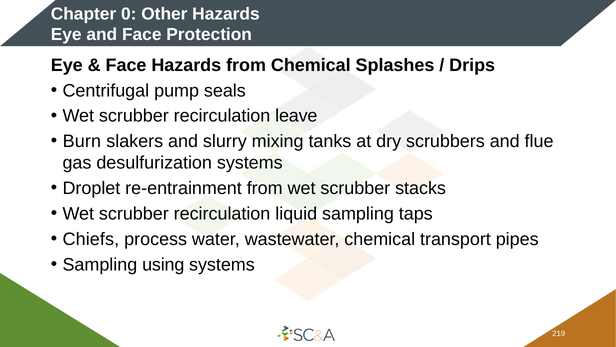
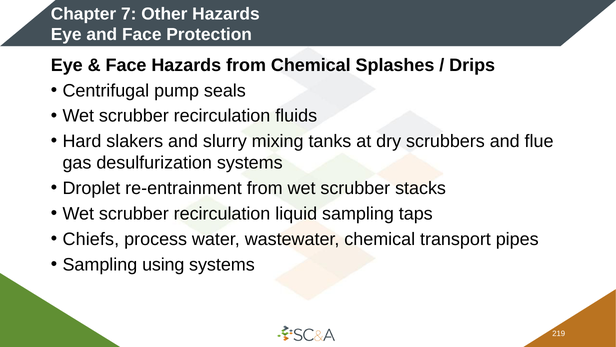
0: 0 -> 7 (129, 14)
leave: leave -> fluids (296, 116)
Burn: Burn -> Hard (82, 141)
